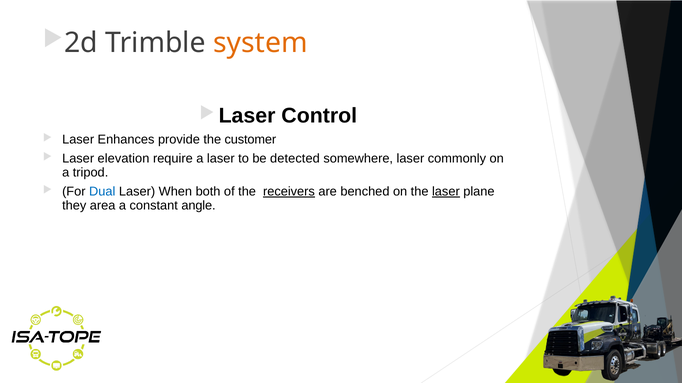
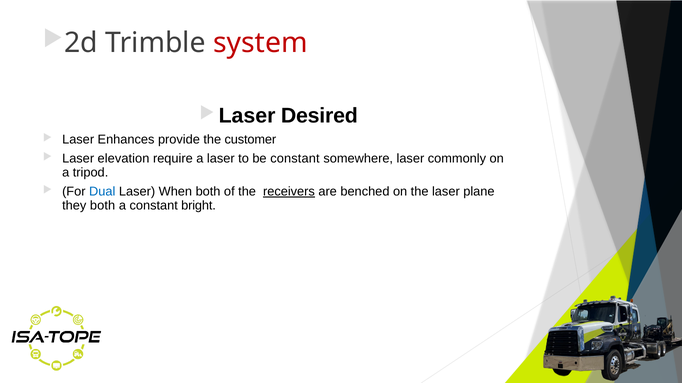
system colour: orange -> red (260, 43)
Control: Control -> Desired (319, 116)
be detected: detected -> constant (295, 159)
laser underline: present -> none (446, 192)
they area: area -> both (103, 206)
angle: angle -> bright (199, 206)
